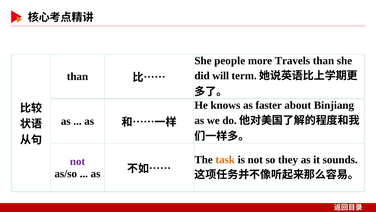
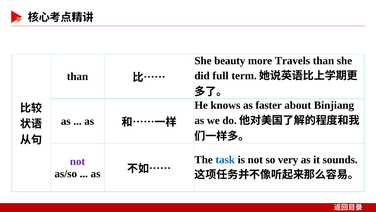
people: people -> beauty (230, 61)
will: will -> full (221, 76)
task colour: orange -> blue (225, 159)
they: they -> very (288, 159)
